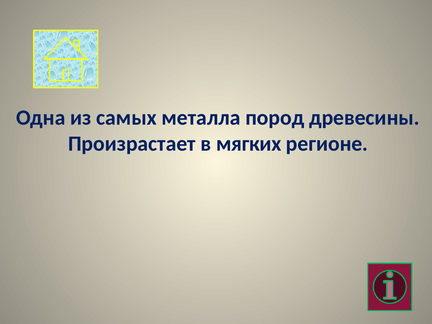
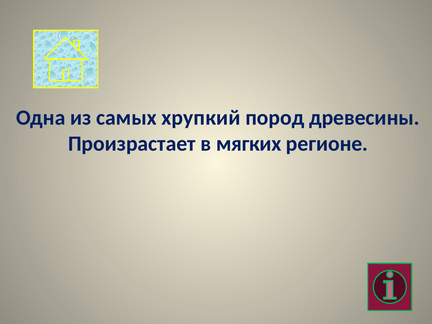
металла: металла -> хрупкий (201, 118)
